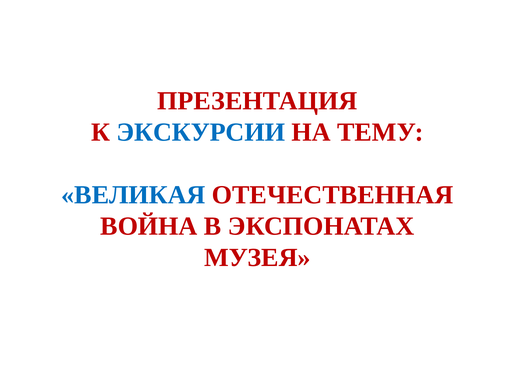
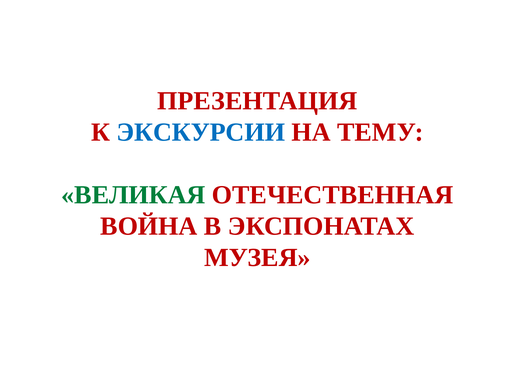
ВЕЛИКАЯ colour: blue -> green (133, 195)
